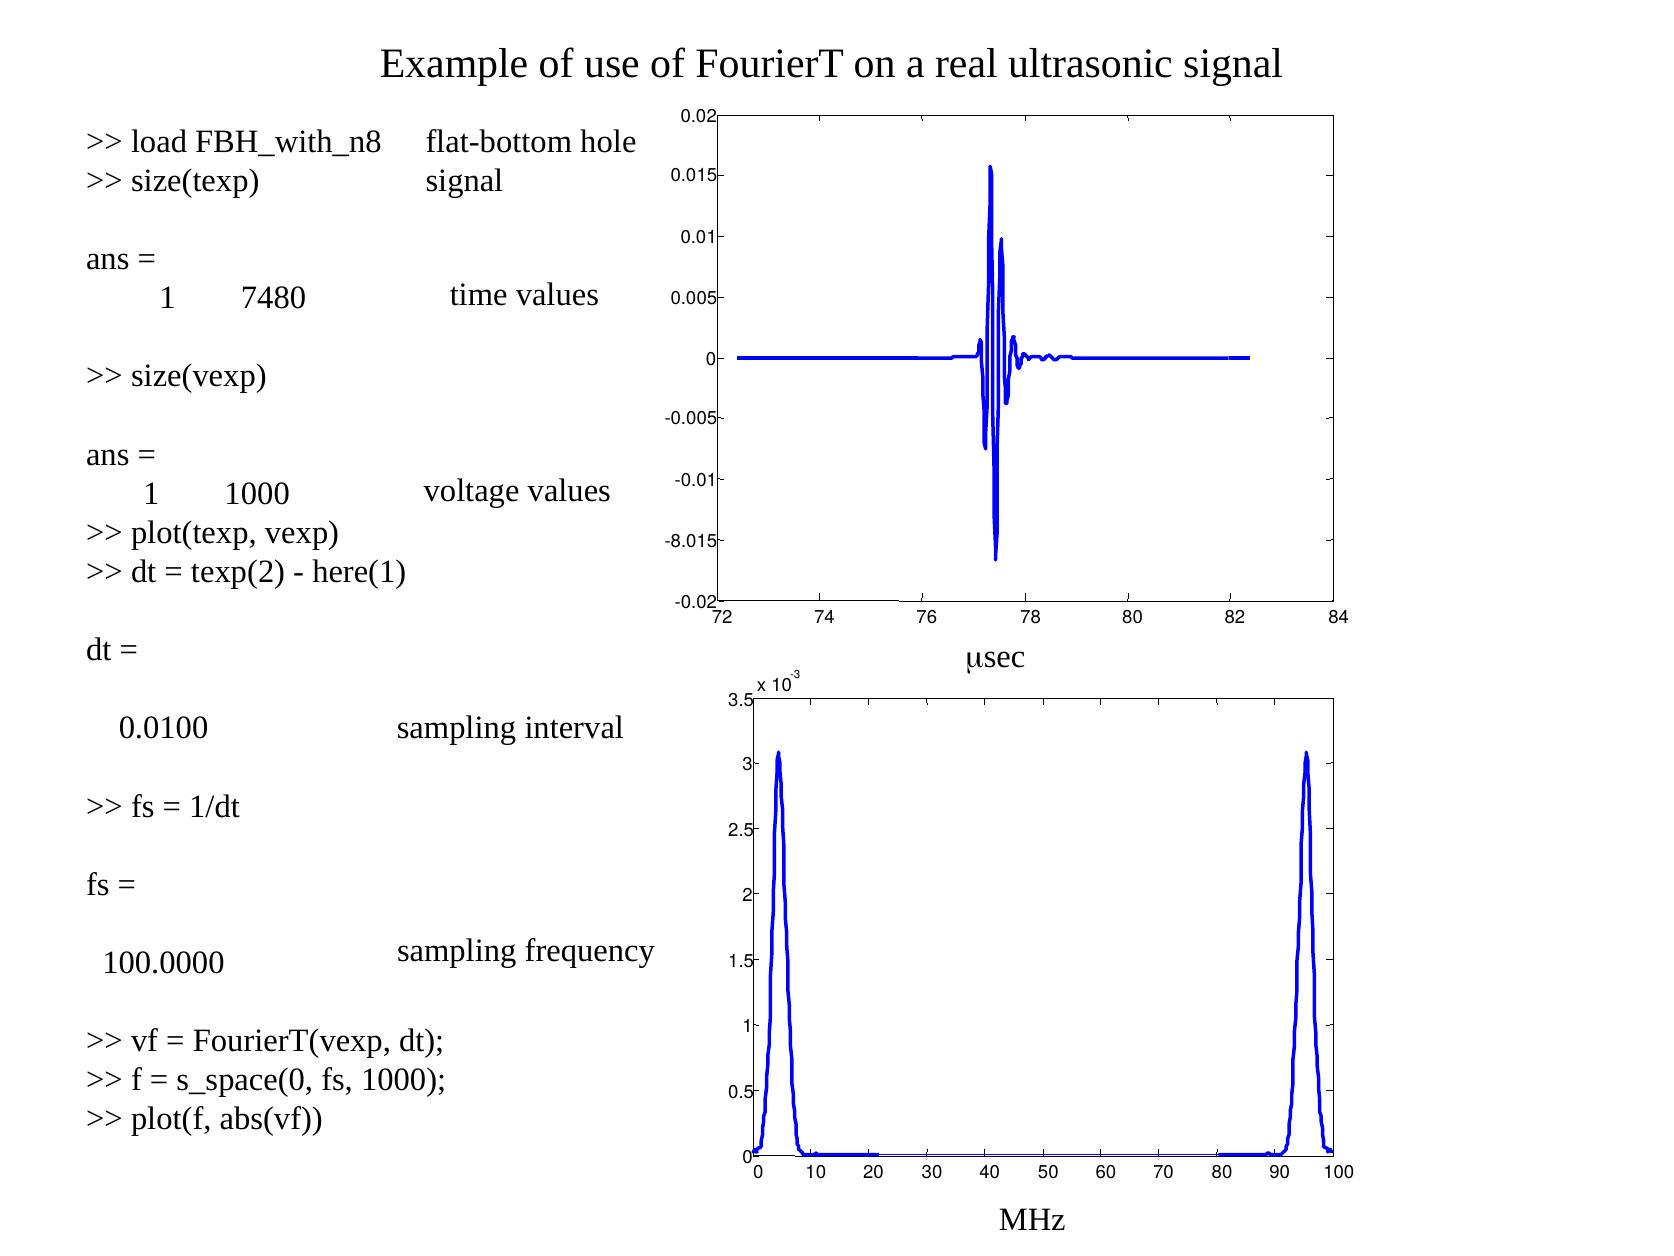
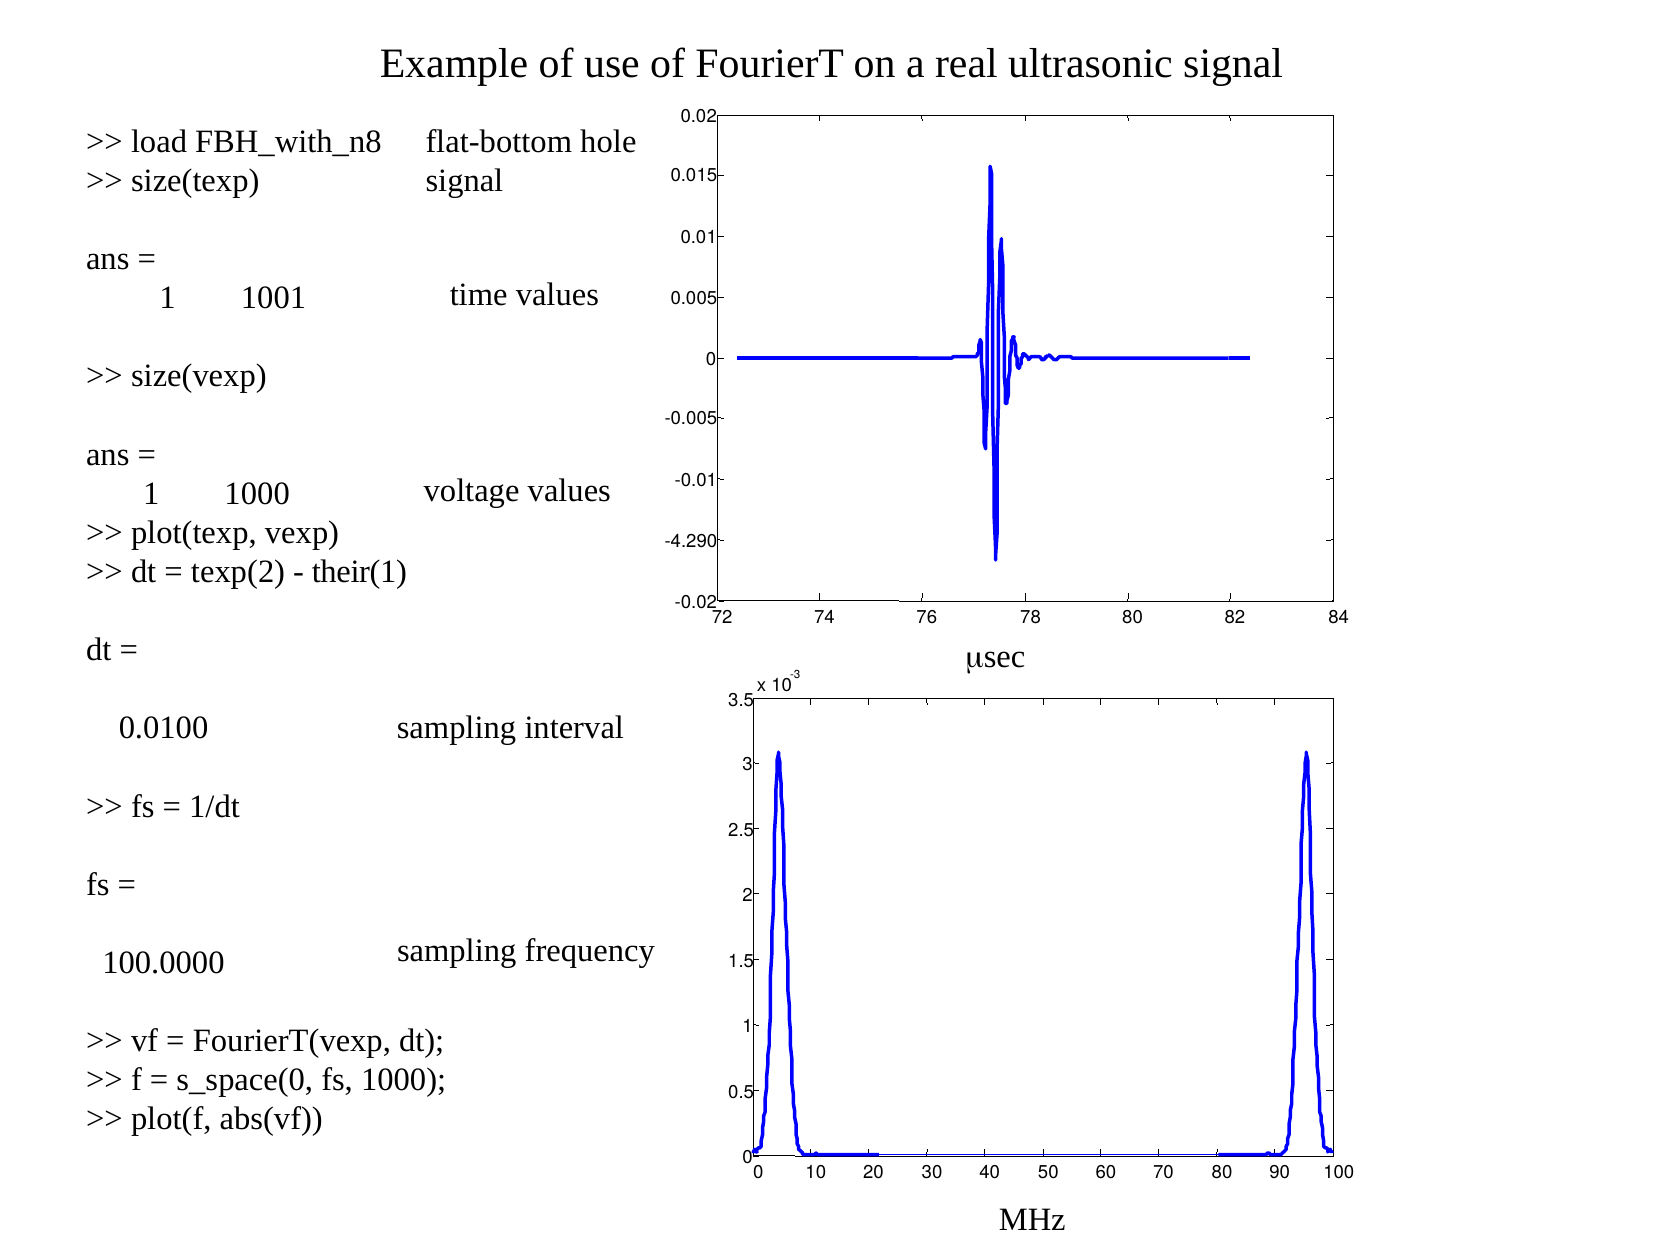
7480: 7480 -> 1001 (274, 298)
-8.015: -8.015 -> -4.290 (691, 541)
here(1: here(1 -> their(1 (359, 571)
